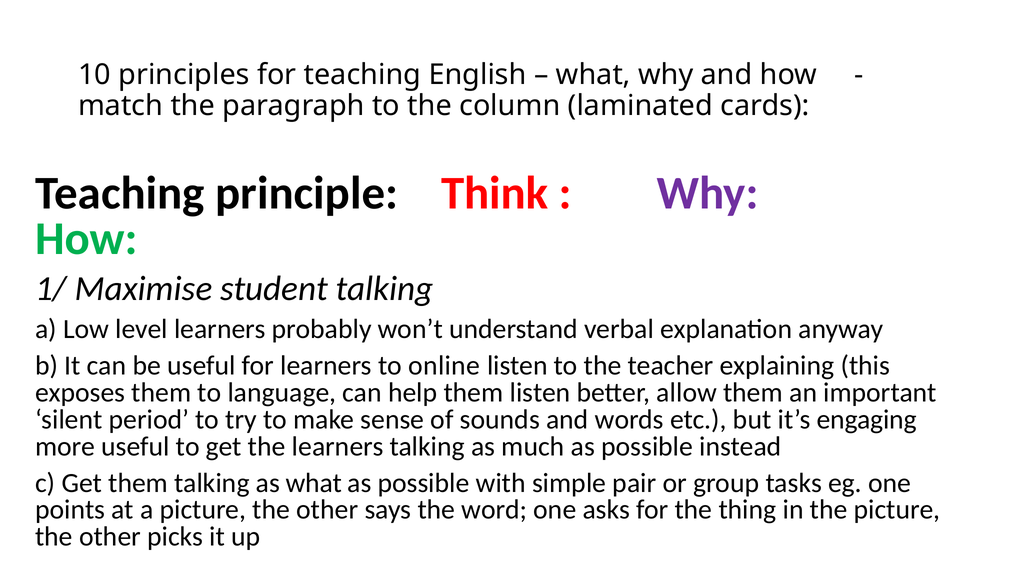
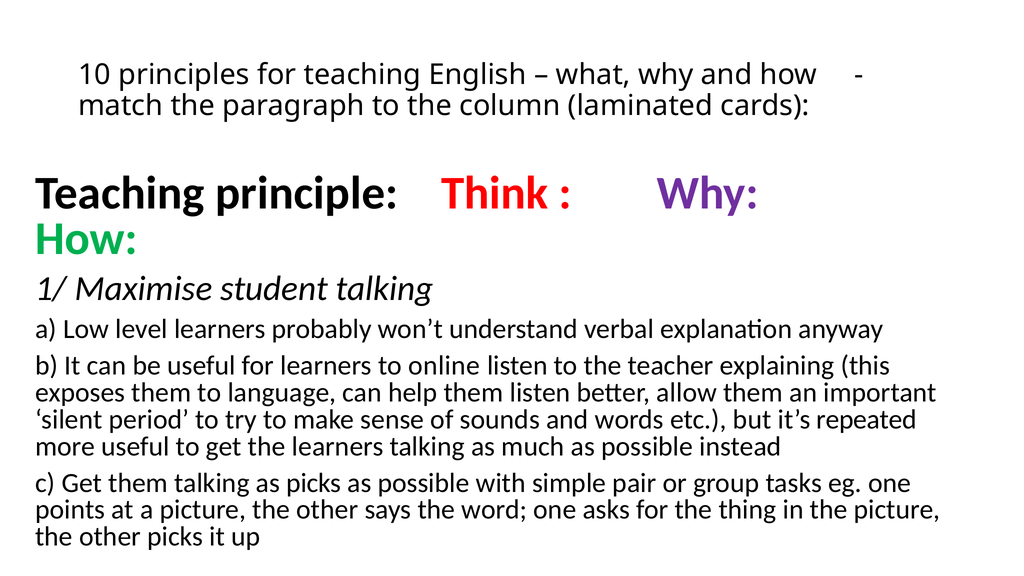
engaging: engaging -> repeated (867, 419)
as what: what -> picks (314, 483)
